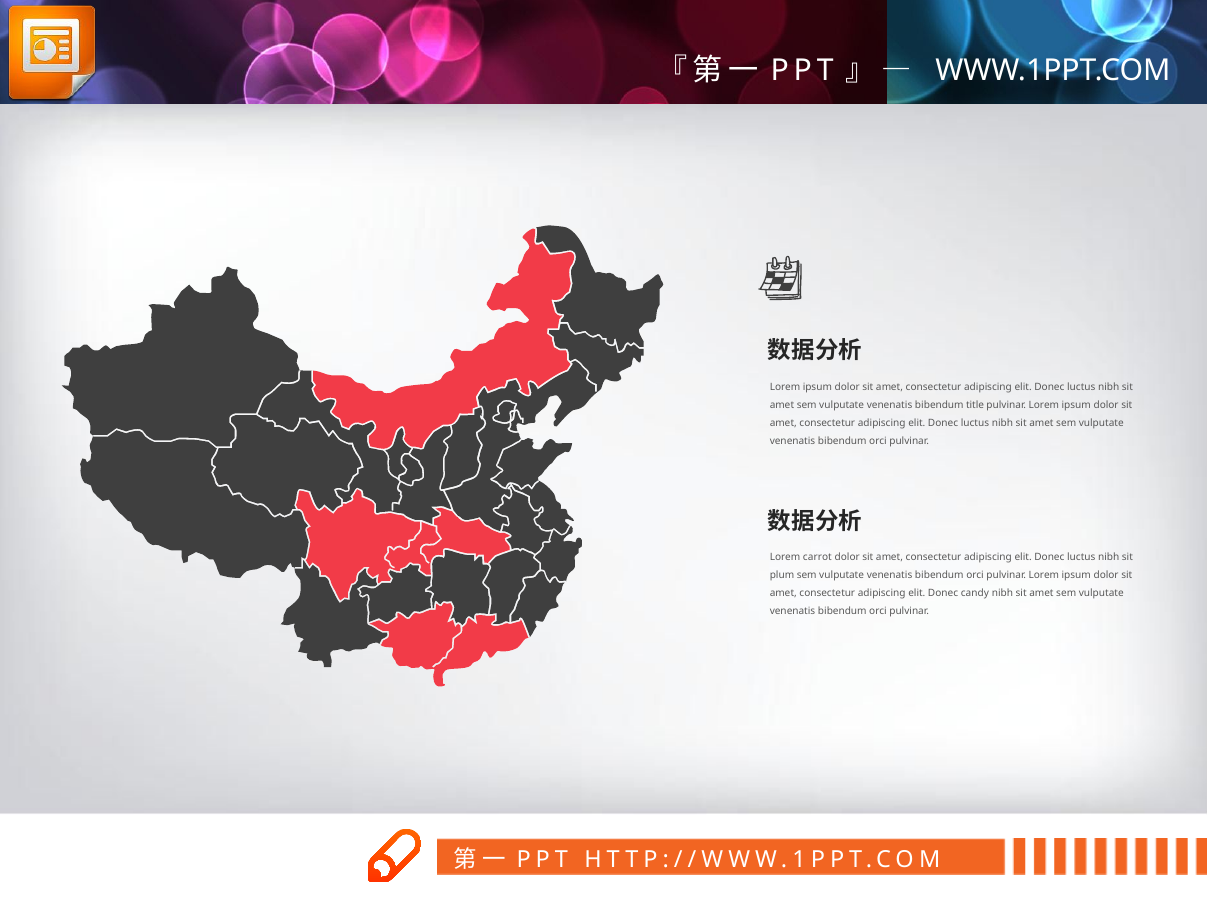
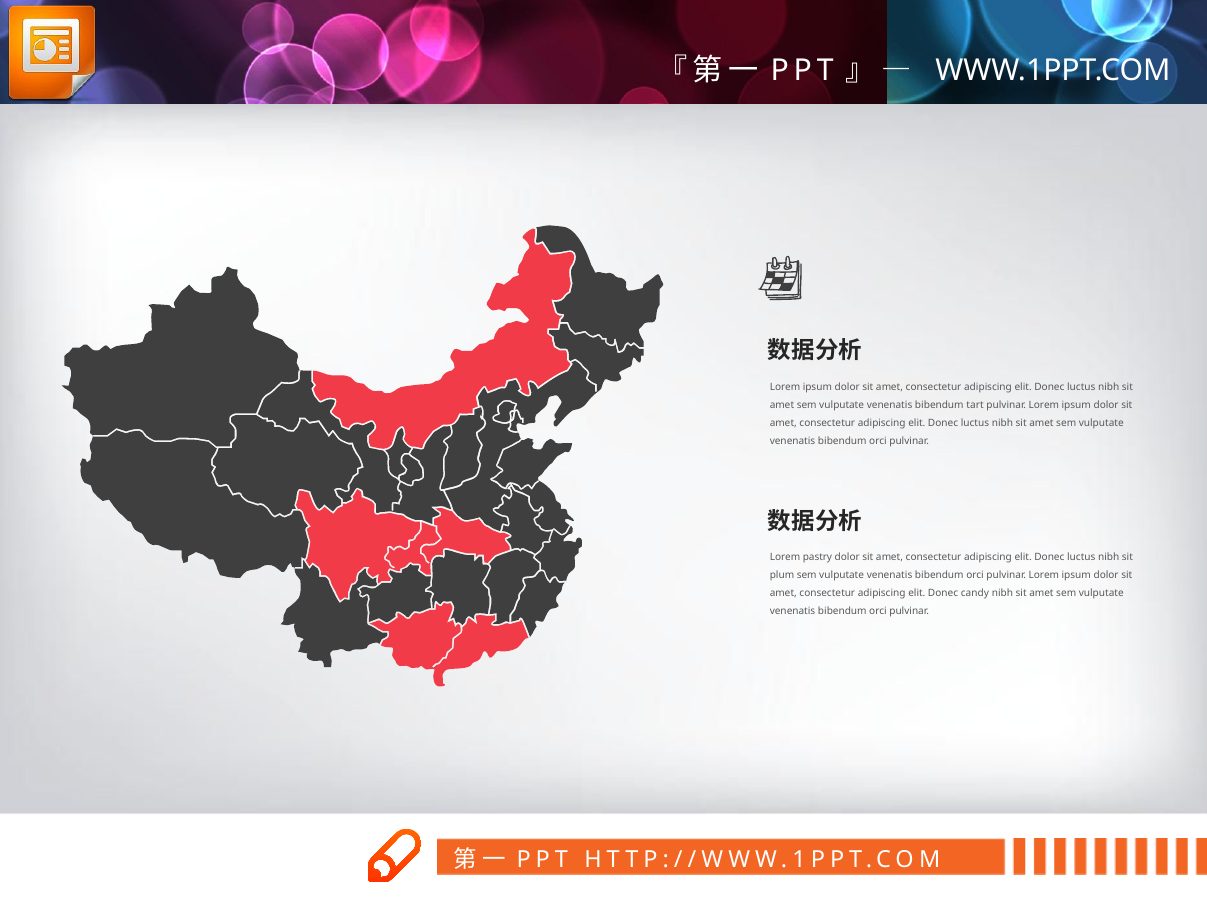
title: title -> tart (975, 404)
carrot: carrot -> pastry (817, 557)
